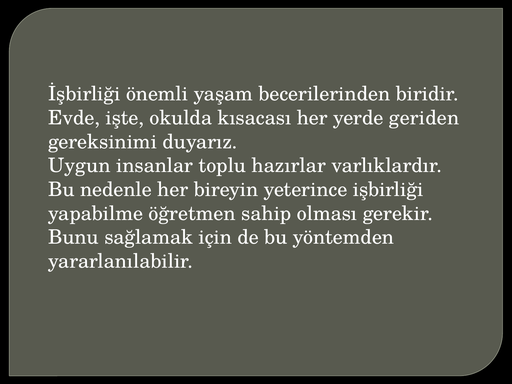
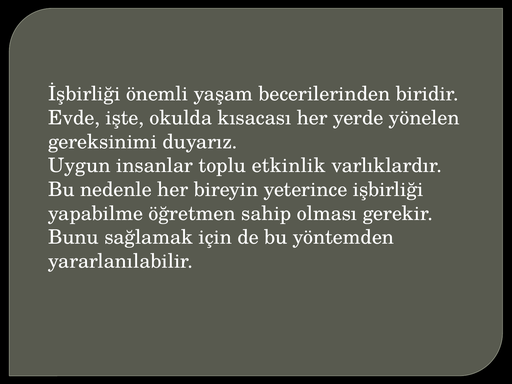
geriden: geriden -> yönelen (424, 118)
hazırlar: hazırlar -> etkinlik (289, 166)
